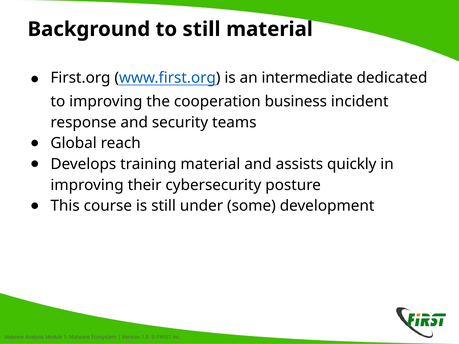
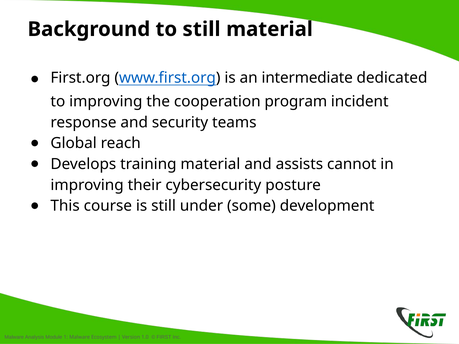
business: business -> program (296, 101)
quickly: quickly -> cannot (352, 164)
